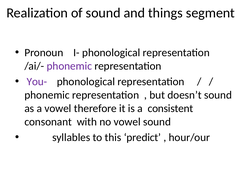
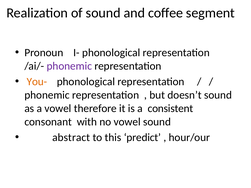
things: things -> coffee (166, 13)
You- colour: purple -> orange (37, 82)
syllables: syllables -> abstract (71, 138)
